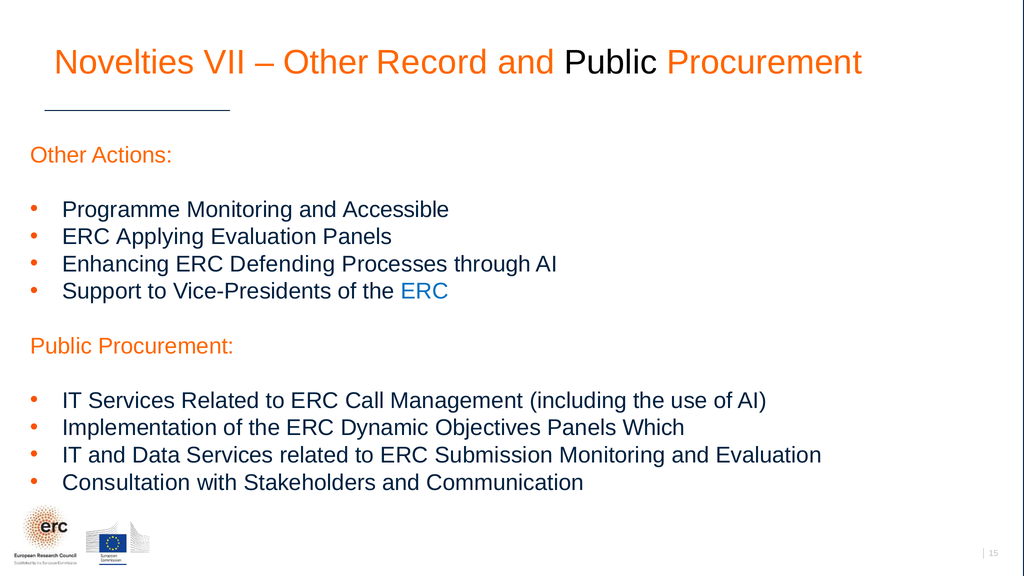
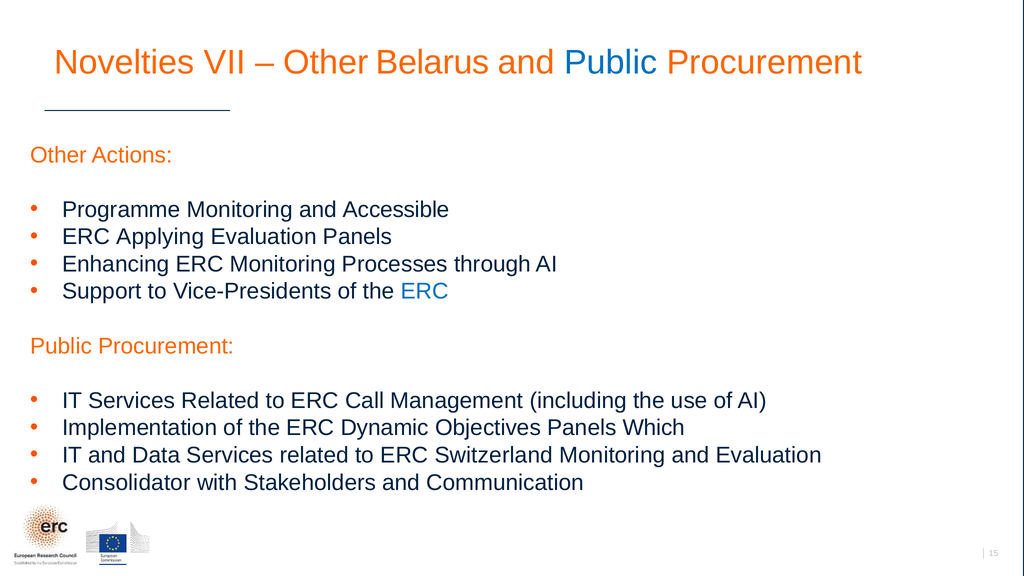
Record: Record -> Belarus (432, 62)
Public colour: black -> blue (611, 62)
ERC Defending: Defending -> Monitoring (283, 264)
Submission: Submission -> Switzerland (494, 455)
Consultation: Consultation -> Consolidator (126, 483)
